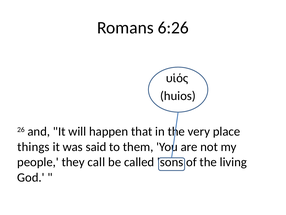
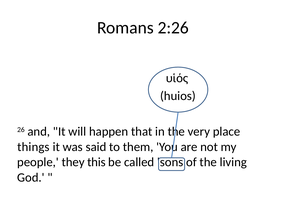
6:26: 6:26 -> 2:26 (173, 28)
call: call -> this (96, 162)
